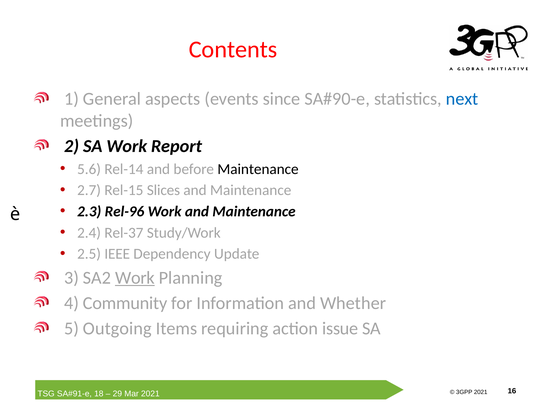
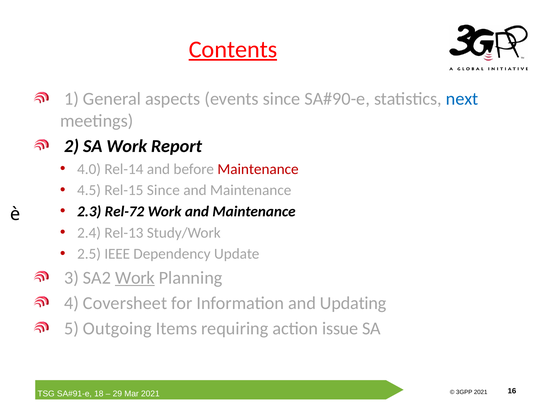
Contents underline: none -> present (233, 49)
5.6: 5.6 -> 4.0 (89, 169)
Maintenance colour: black -> red (258, 169)
2.7: 2.7 -> 4.5 (89, 190)
Rel-15 Slices: Slices -> Since (163, 190)
Rel-96: Rel-96 -> Rel-72 (124, 212)
Rel-37: Rel-37 -> Rel-13 (124, 233)
Community: Community -> Coversheet (125, 304)
Whether: Whether -> Updating (353, 304)
